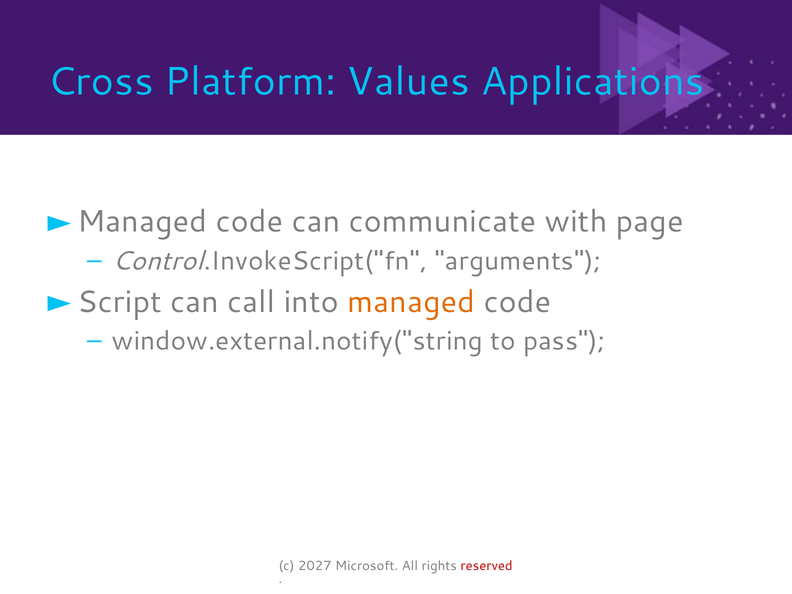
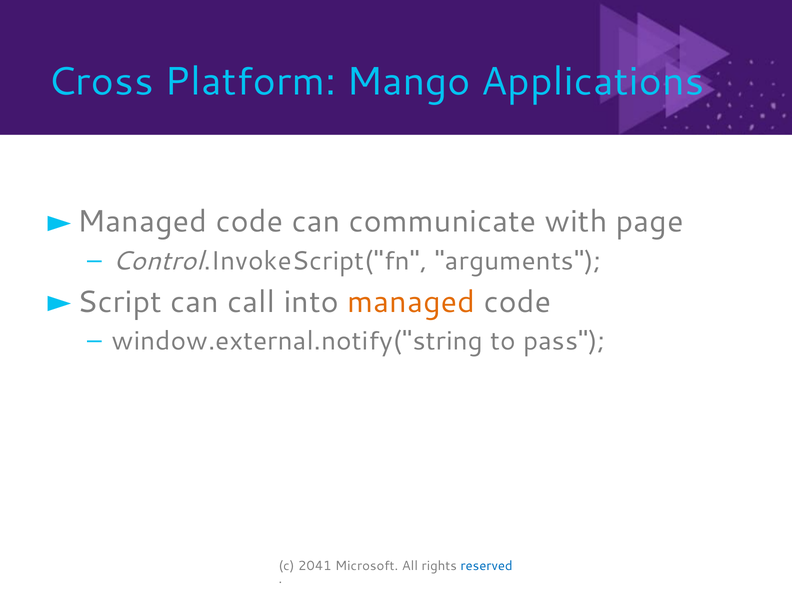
Values: Values -> Mango (409, 82)
2027: 2027 -> 2041 (315, 566)
reserved colour: red -> blue (487, 566)
